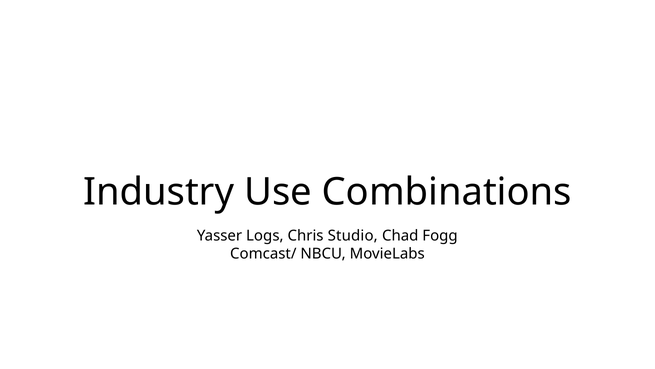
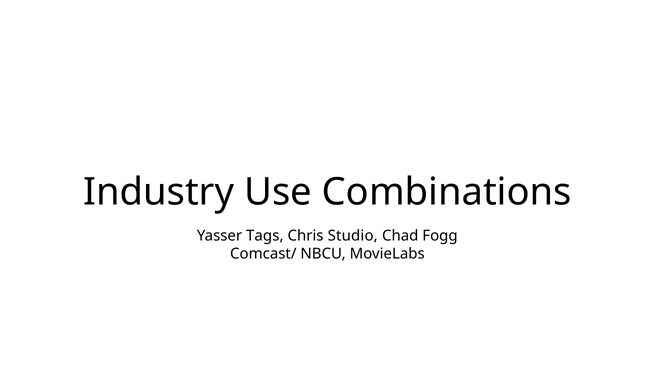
Logs: Logs -> Tags (265, 235)
